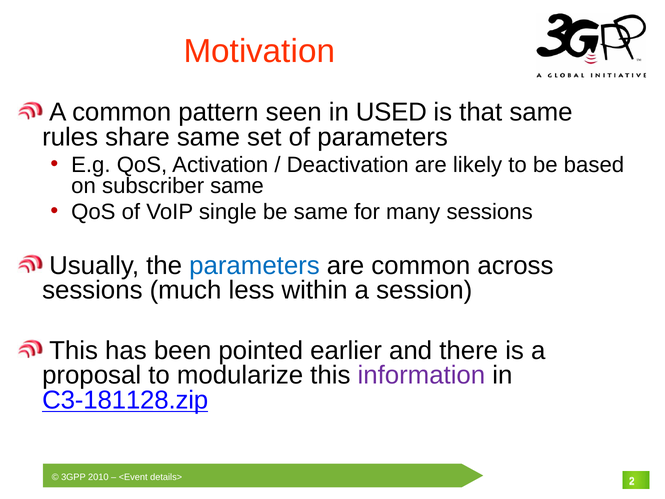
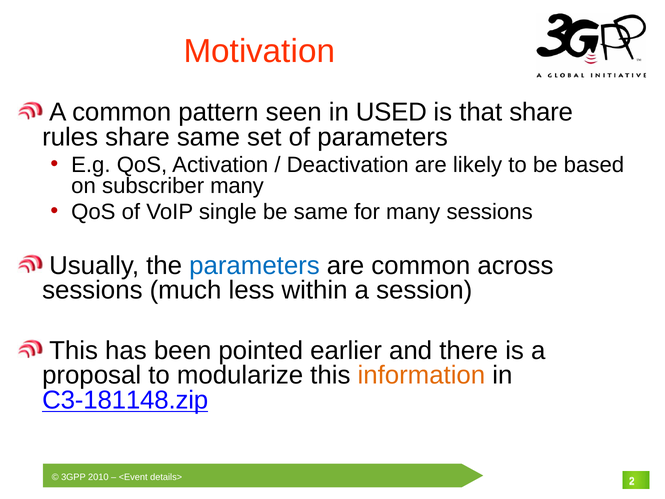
that same: same -> share (541, 112)
subscriber same: same -> many (237, 186)
information colour: purple -> orange (421, 375)
C3-181128.zip: C3-181128.zip -> C3-181148.zip (125, 400)
